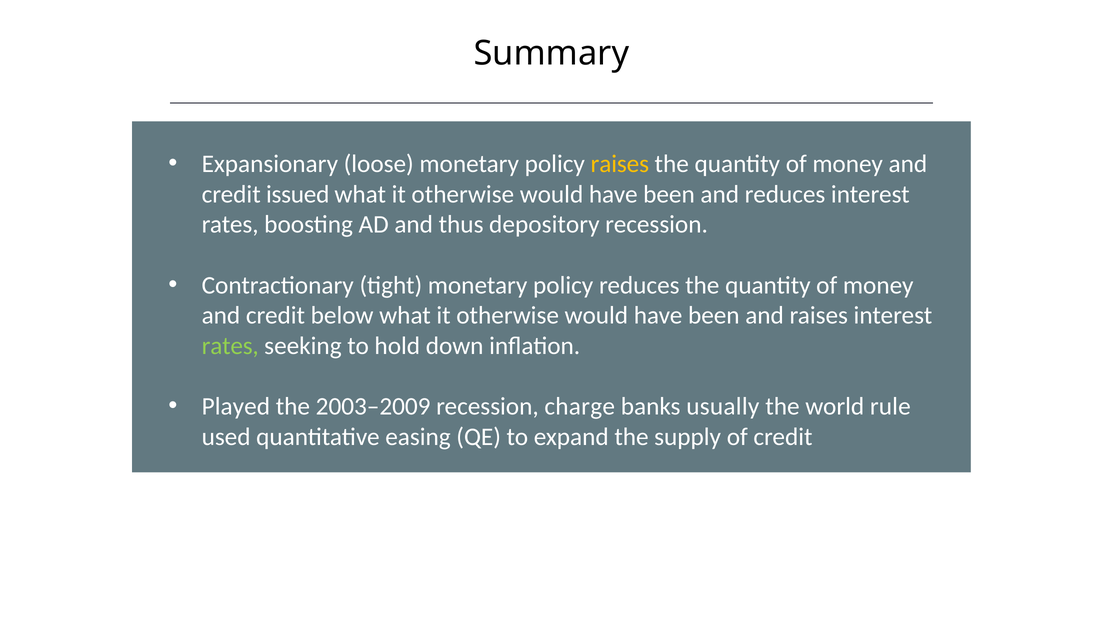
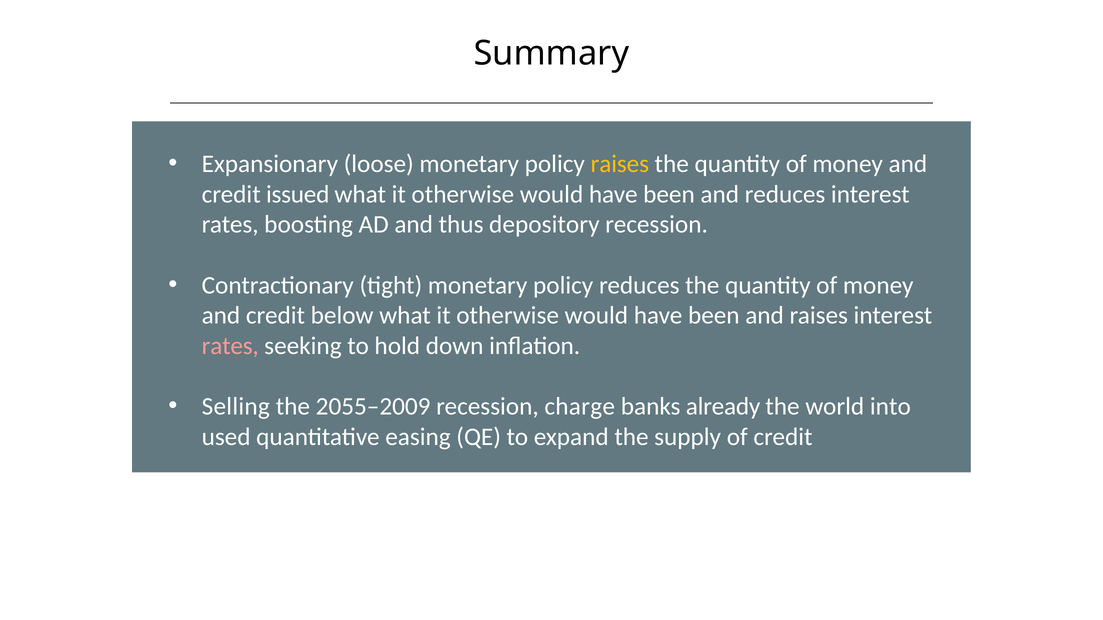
rates colour: light green -> pink (230, 346)
Played: Played -> Selling (236, 407)
2003–2009: 2003–2009 -> 2055–2009 (373, 407)
usually: usually -> already (723, 407)
rule: rule -> into (890, 407)
